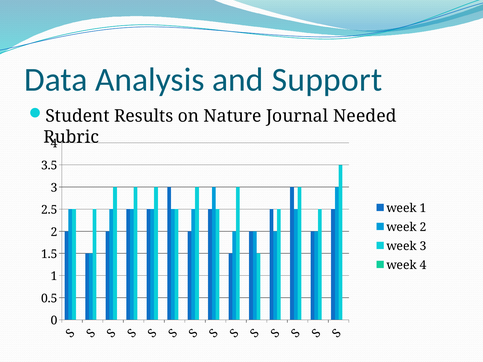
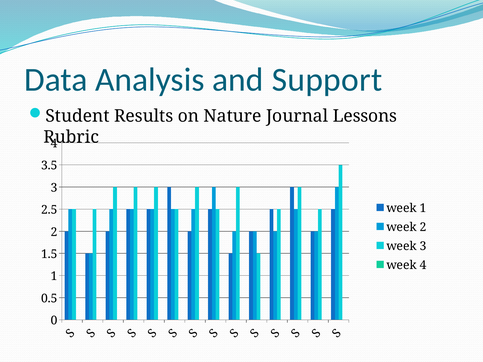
Needed: Needed -> Lessons (365, 116)
